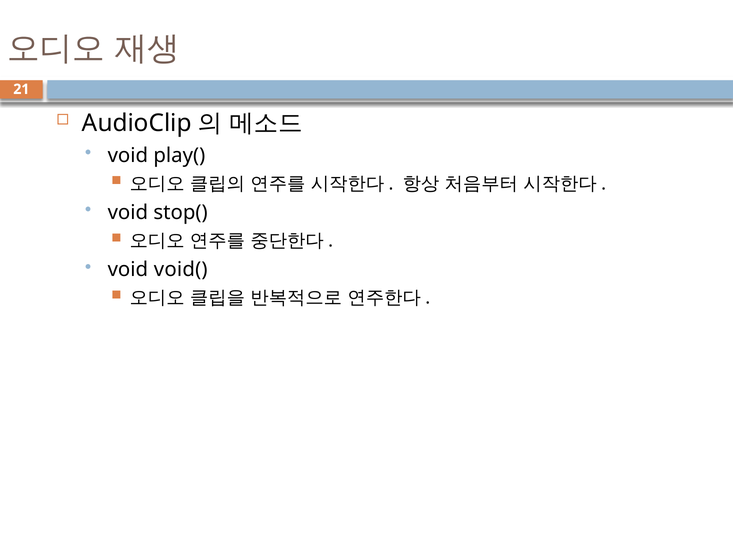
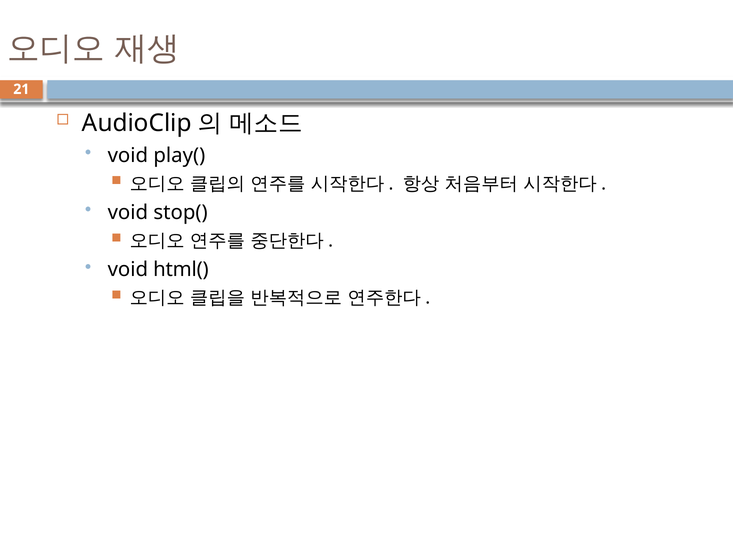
void(: void( -> html( (181, 269)
